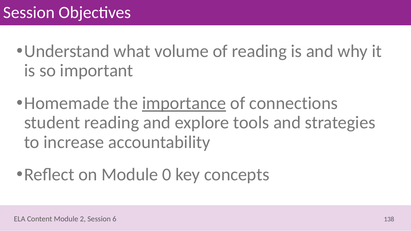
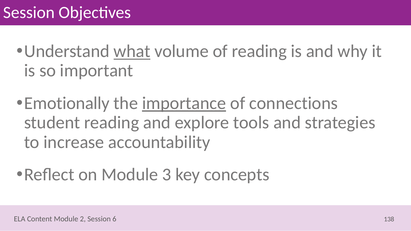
what underline: none -> present (132, 51)
Homemade: Homemade -> Emotionally (67, 103)
0: 0 -> 3 (167, 175)
